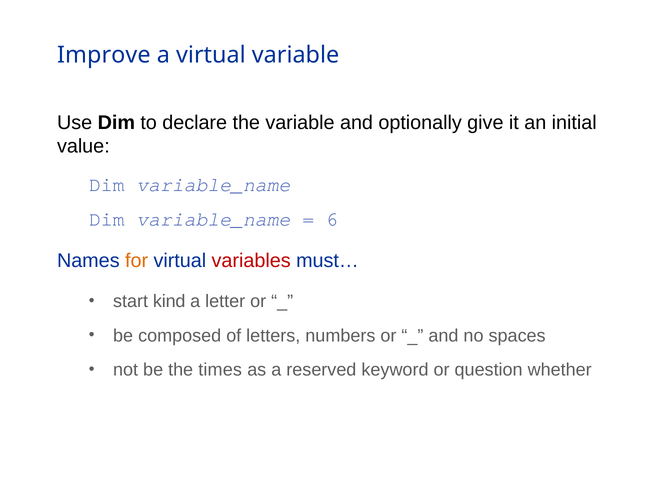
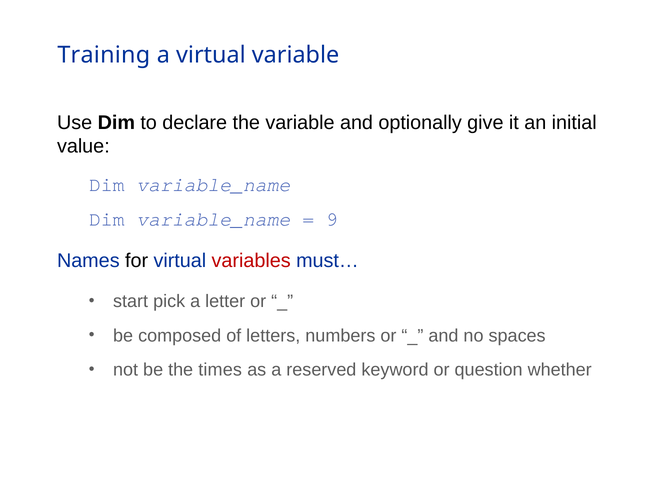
Improve: Improve -> Training (104, 55)
6: 6 -> 9 (332, 219)
for colour: orange -> black (137, 261)
kind: kind -> pick (169, 301)
